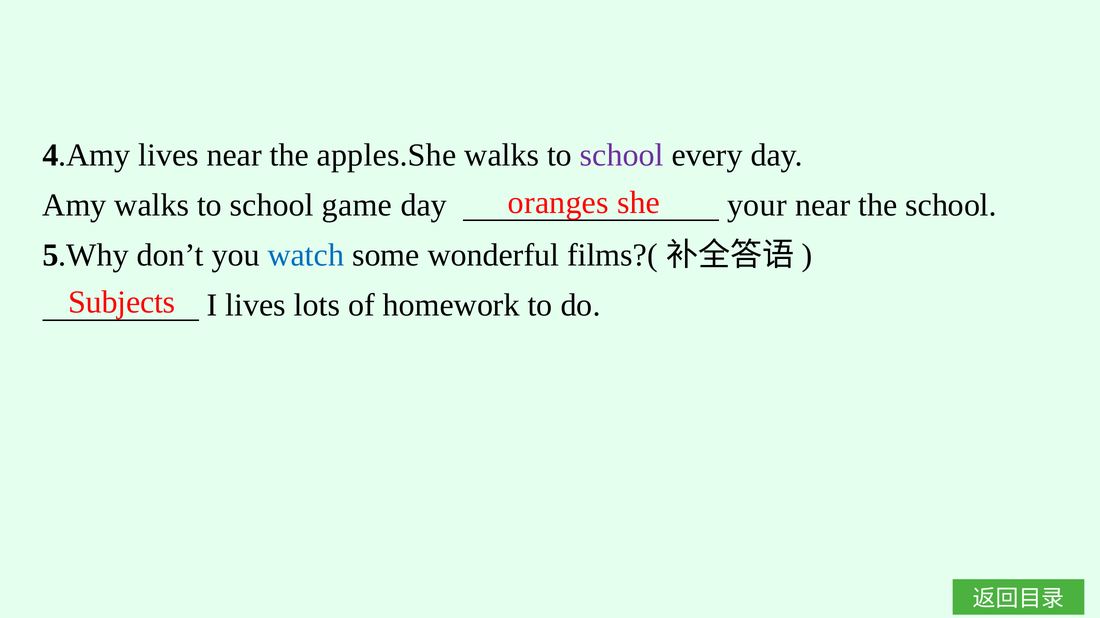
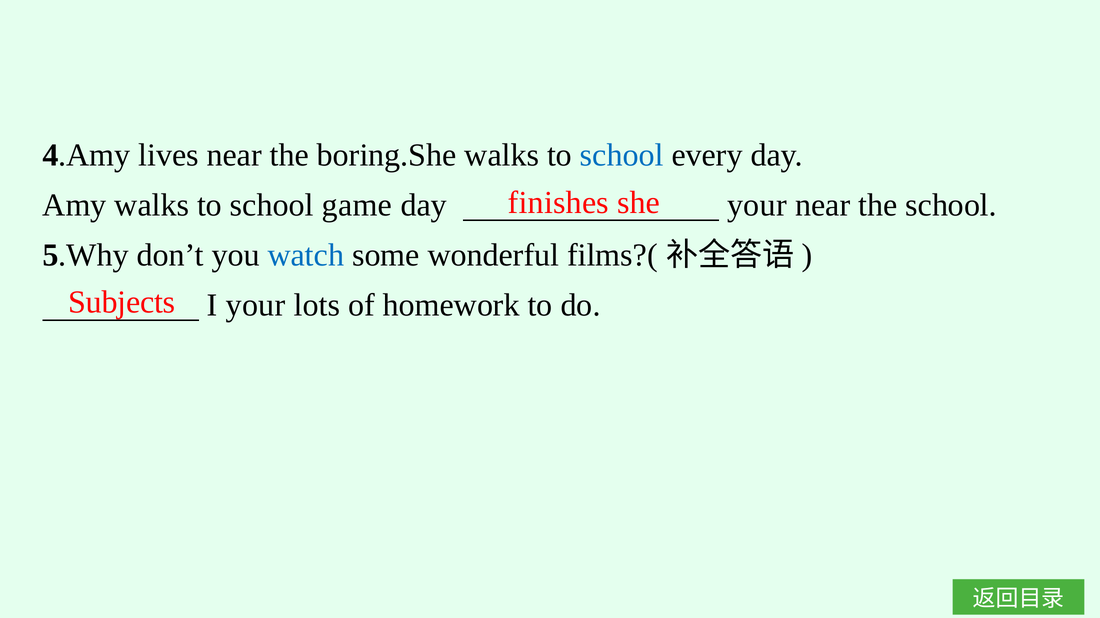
apples.She: apples.She -> boring.She (387, 155)
school colour: purple -> blue (622, 155)
oranges: oranges -> finishes (558, 203)
I lives: lives -> your (256, 305)
